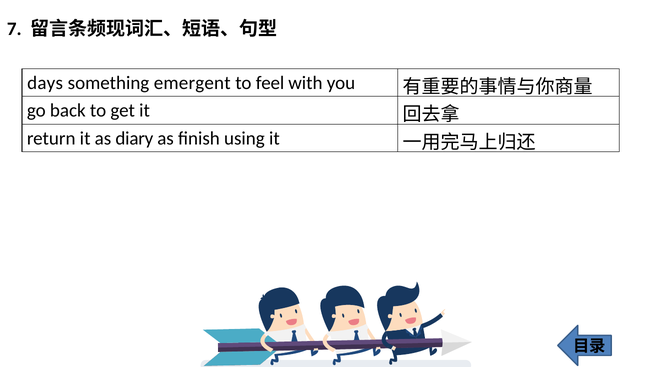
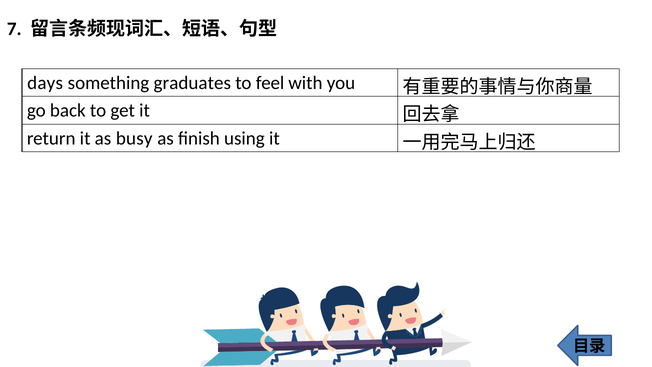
emergent: emergent -> graduates (192, 83)
diary: diary -> busy (134, 138)
